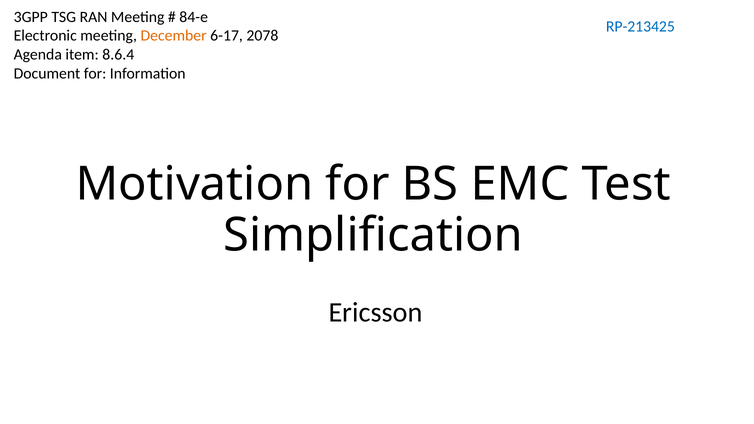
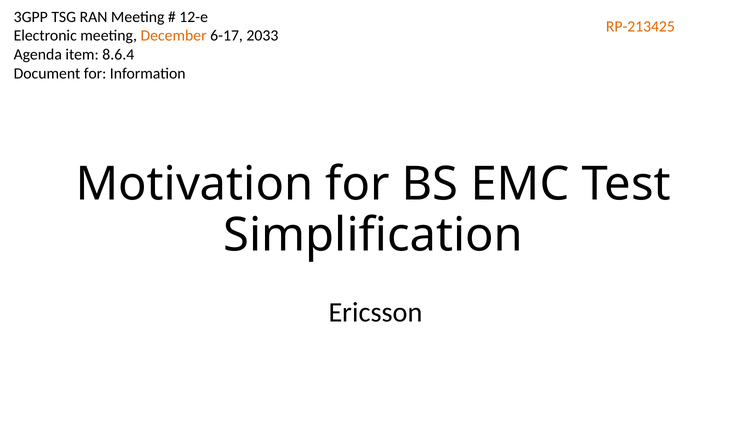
84-e: 84-e -> 12-e (194, 17)
RP-213425 colour: blue -> orange (640, 27)
2078: 2078 -> 2033 (262, 36)
